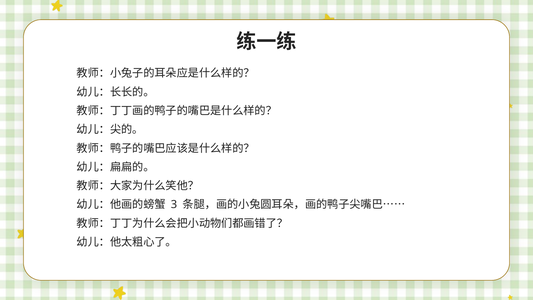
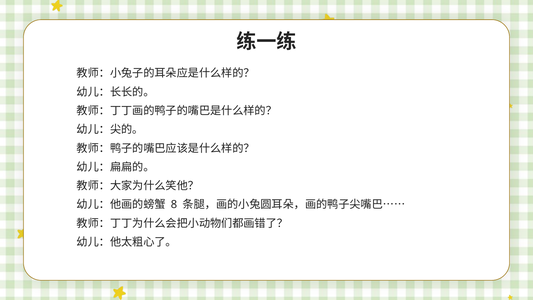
3: 3 -> 8 (174, 205)
